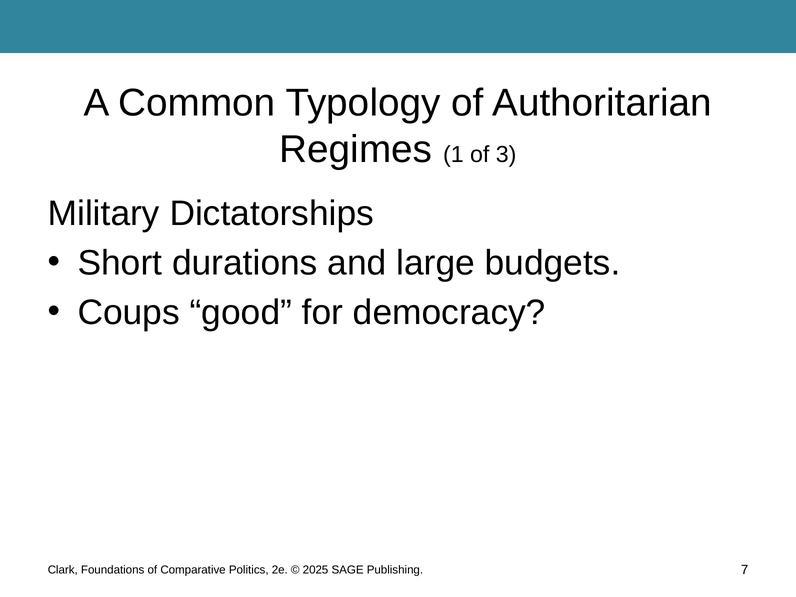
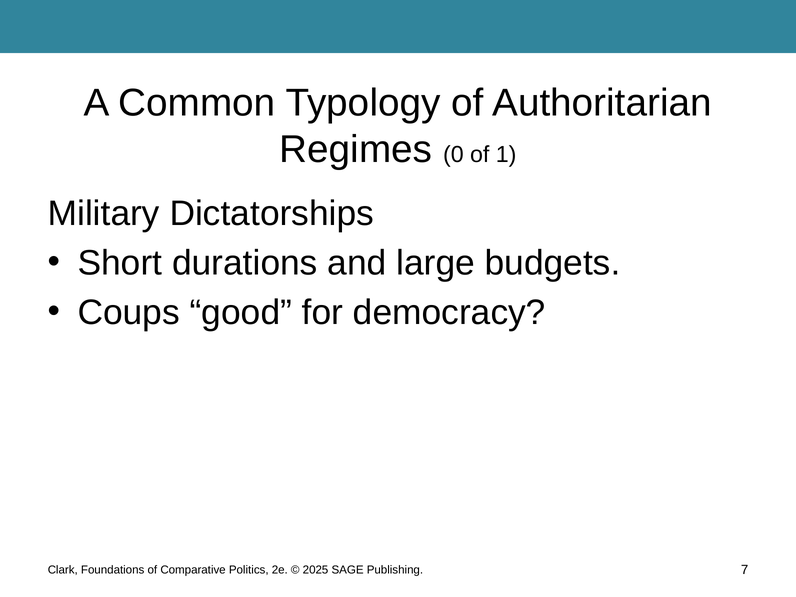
1: 1 -> 0 (453, 154)
3: 3 -> 1 (506, 154)
